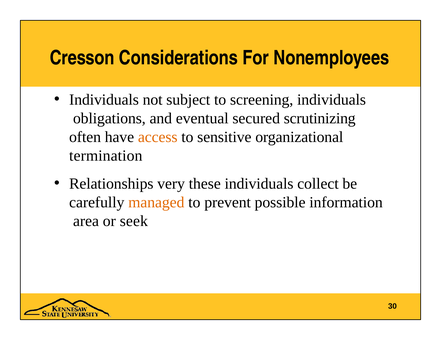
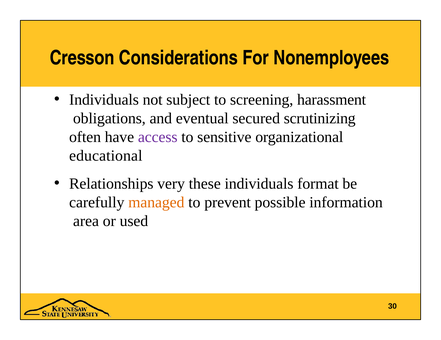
screening individuals: individuals -> harassment (332, 100)
access colour: orange -> purple (158, 137)
termination: termination -> educational (106, 156)
collect: collect -> format (318, 184)
seek: seek -> used (134, 222)
